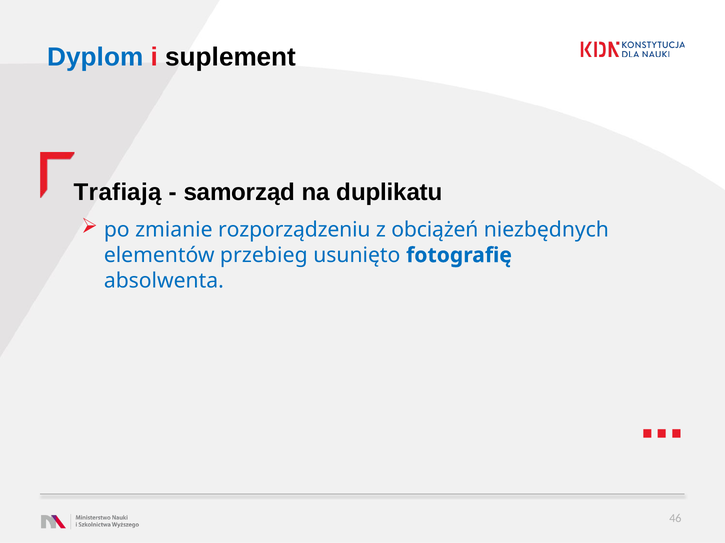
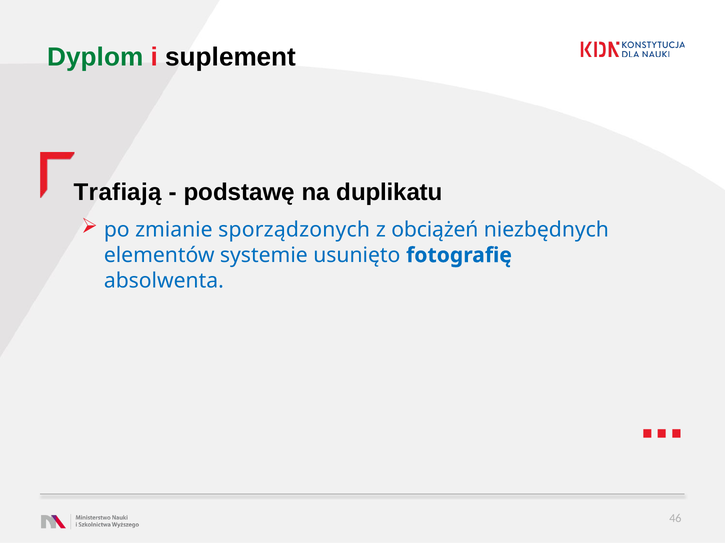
Dyplom colour: blue -> green (95, 57)
samorząd: samorząd -> podstawę (239, 193)
rozporządzeniu: rozporządzeniu -> sporządzonych (294, 230)
przebieg: przebieg -> systemie (264, 256)
